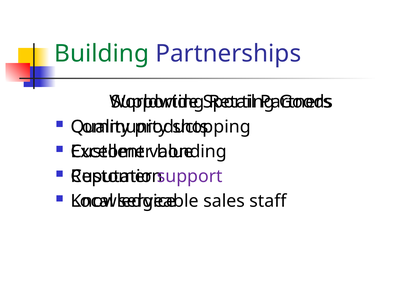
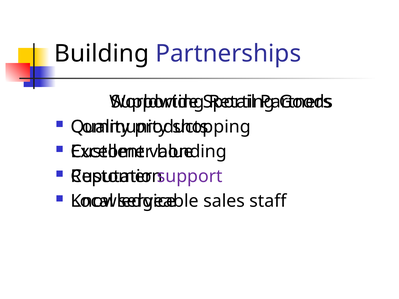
Building colour: green -> black (102, 54)
